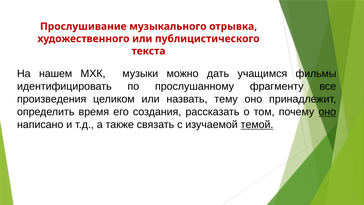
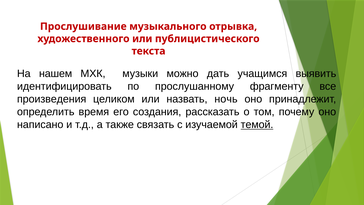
фильмы: фильмы -> выявить (316, 74)
тему: тему -> ночь (226, 99)
оно underline: present -> none (327, 112)
